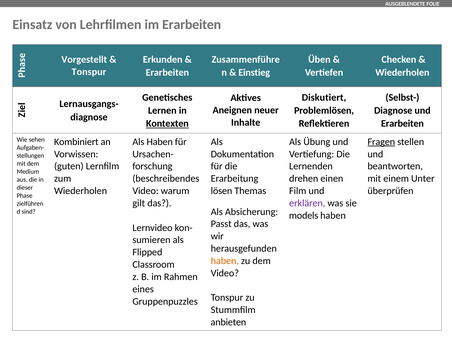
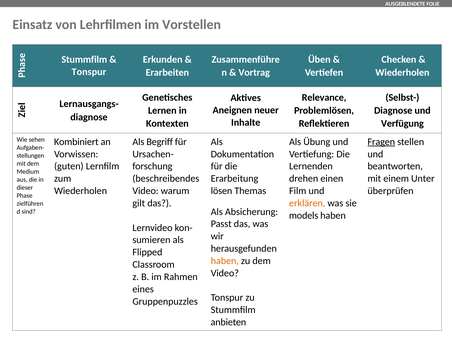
im Erarbeiten: Erarbeiten -> Vorstellen (192, 25)
Vorgestellt: Vorgestellt -> Stummfilm (84, 60)
Einstieg: Einstieg -> Vortrag (254, 73)
Diskutiert: Diskutiert -> Relevance (324, 97)
Kontexten underline: present -> none (167, 124)
Erarbeiten: Erarbeiten -> Verfügung (402, 124)
Als Haben: Haben -> Begriff (160, 142)
erklären colour: purple -> orange (307, 203)
